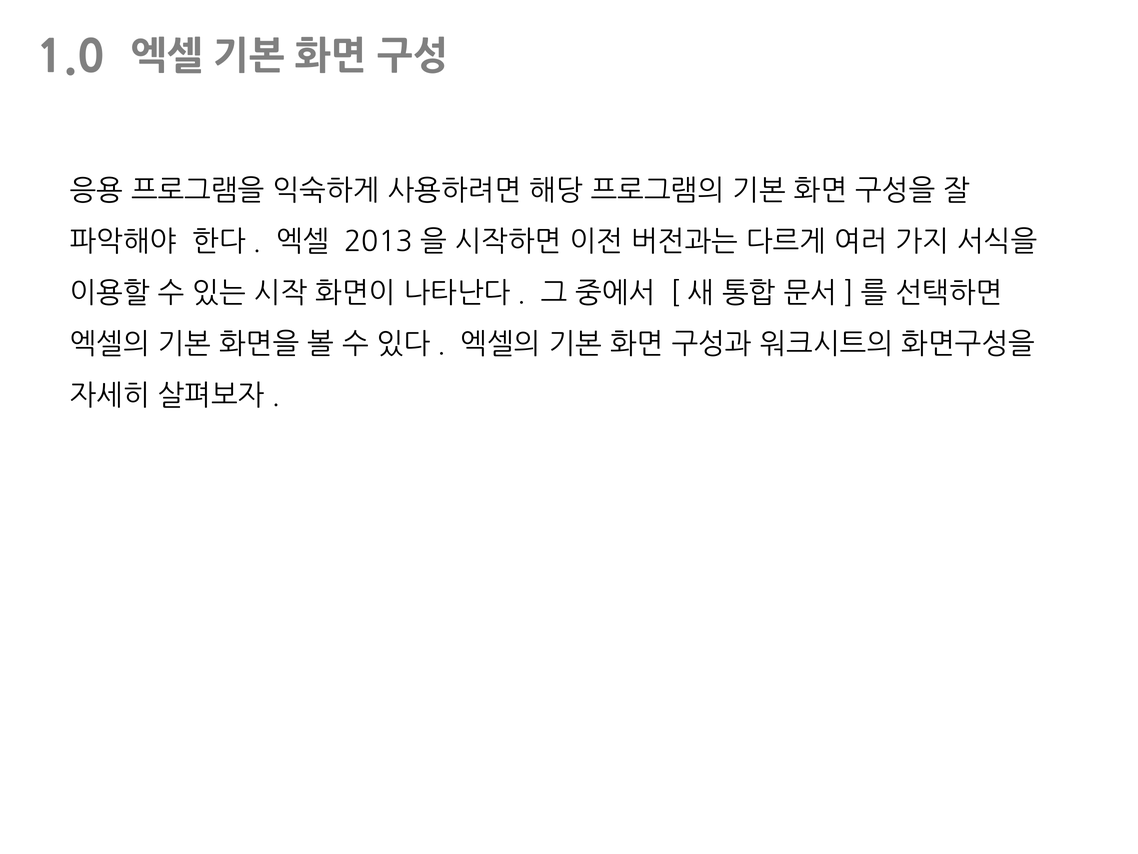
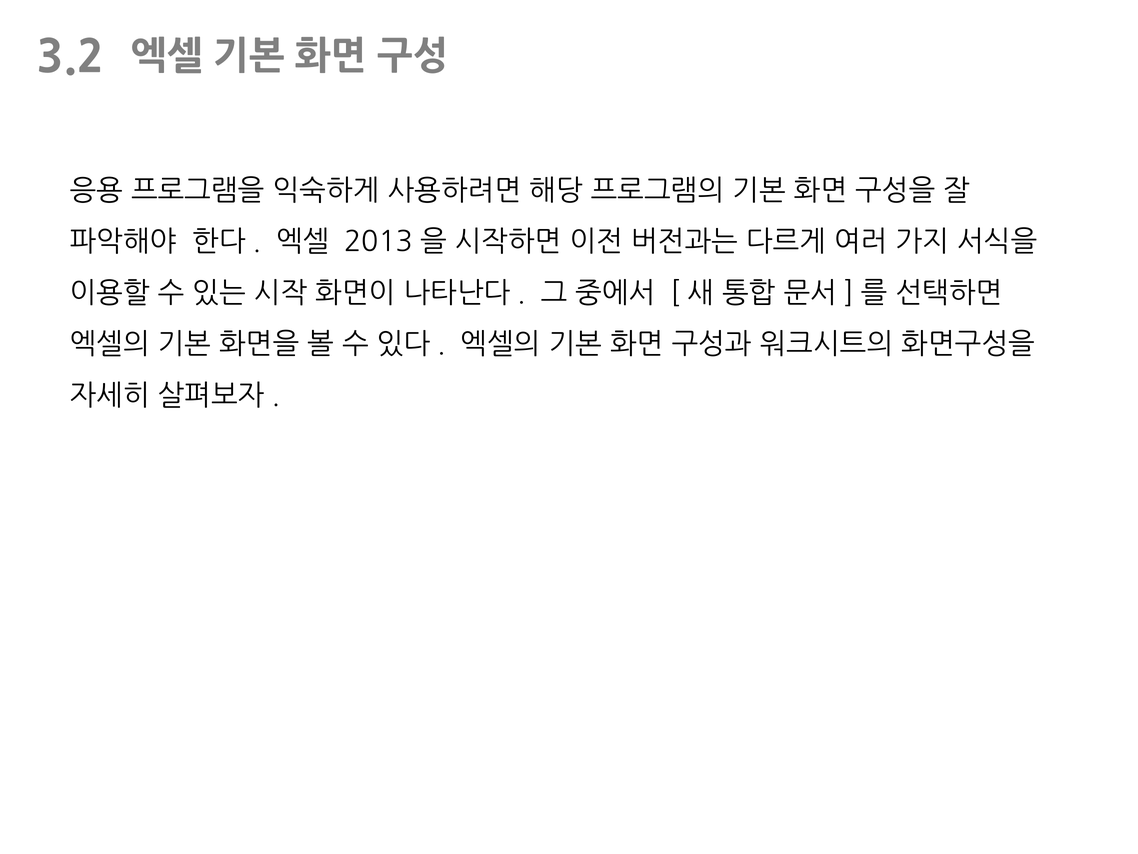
1.0: 1.0 -> 3.2 (70, 58)
